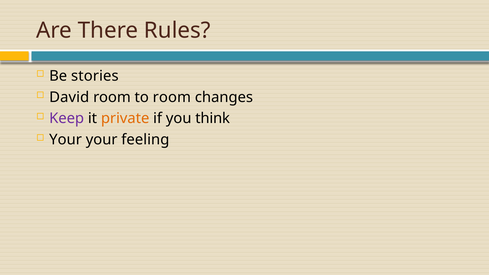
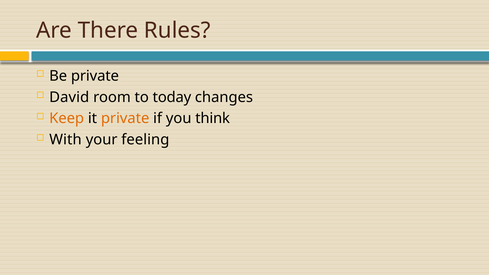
Be stories: stories -> private (95, 76)
to room: room -> today (172, 97)
Keep colour: purple -> orange (67, 118)
Your: Your -> With (65, 140)
